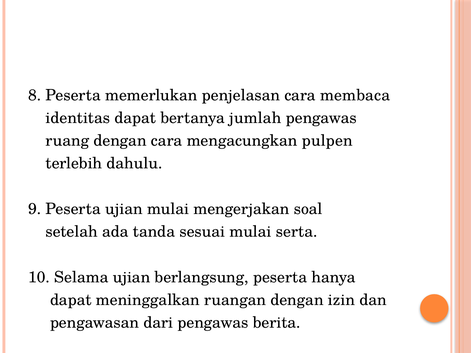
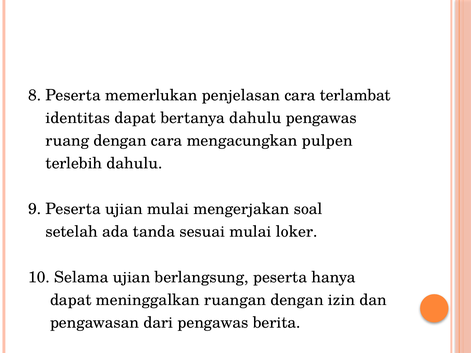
membaca: membaca -> terlambat (355, 95)
bertanya jumlah: jumlah -> dahulu (255, 118)
serta: serta -> loker (297, 232)
